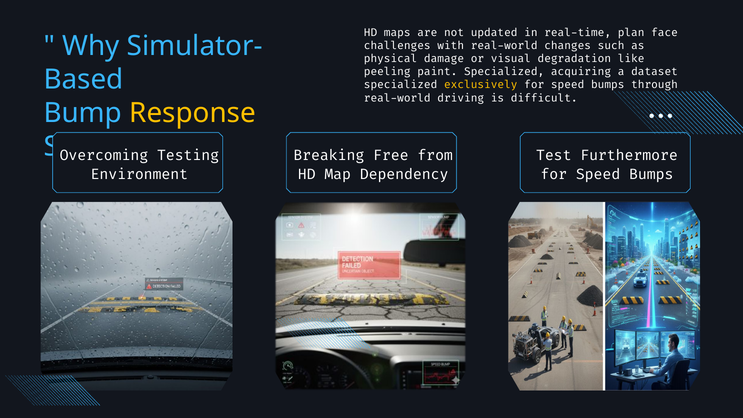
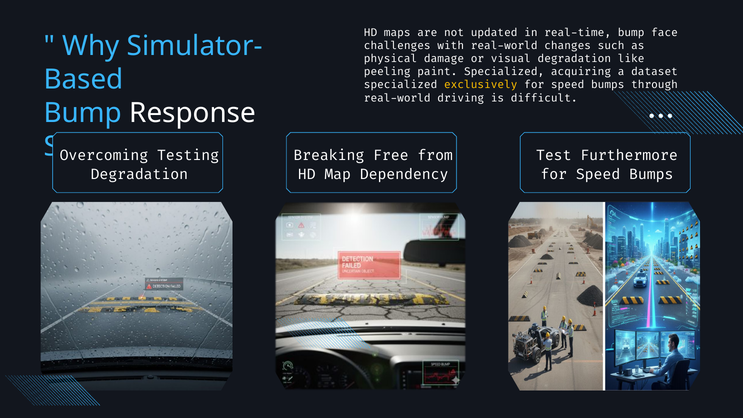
real-time plan: plan -> bump (631, 33)
Response colour: yellow -> white (193, 113)
Environment: Environment -> Degradation (139, 174)
